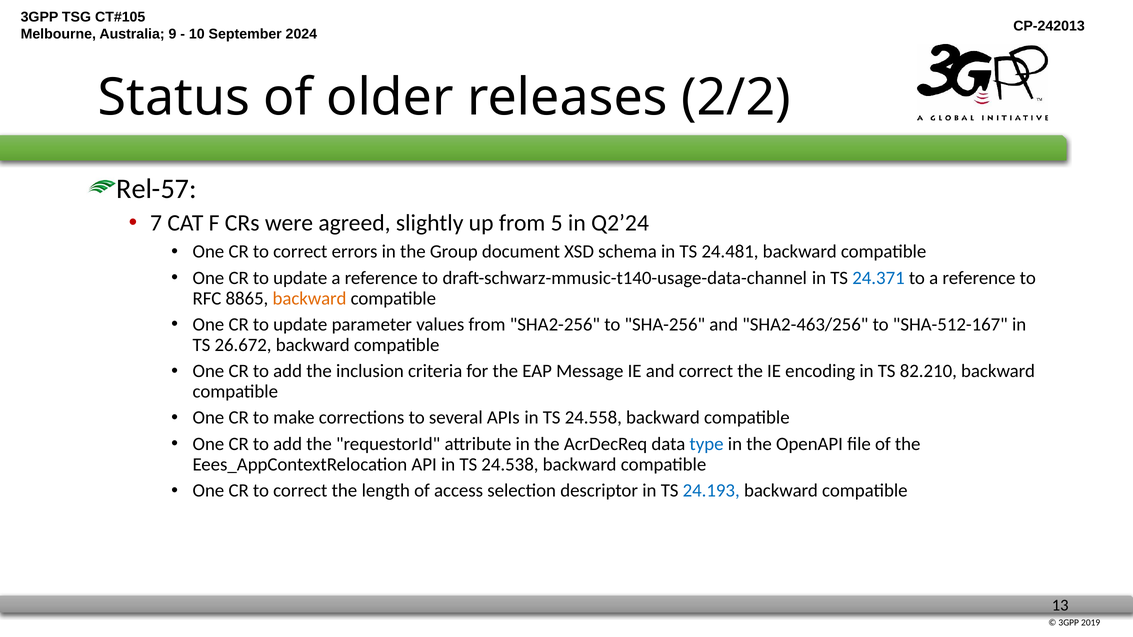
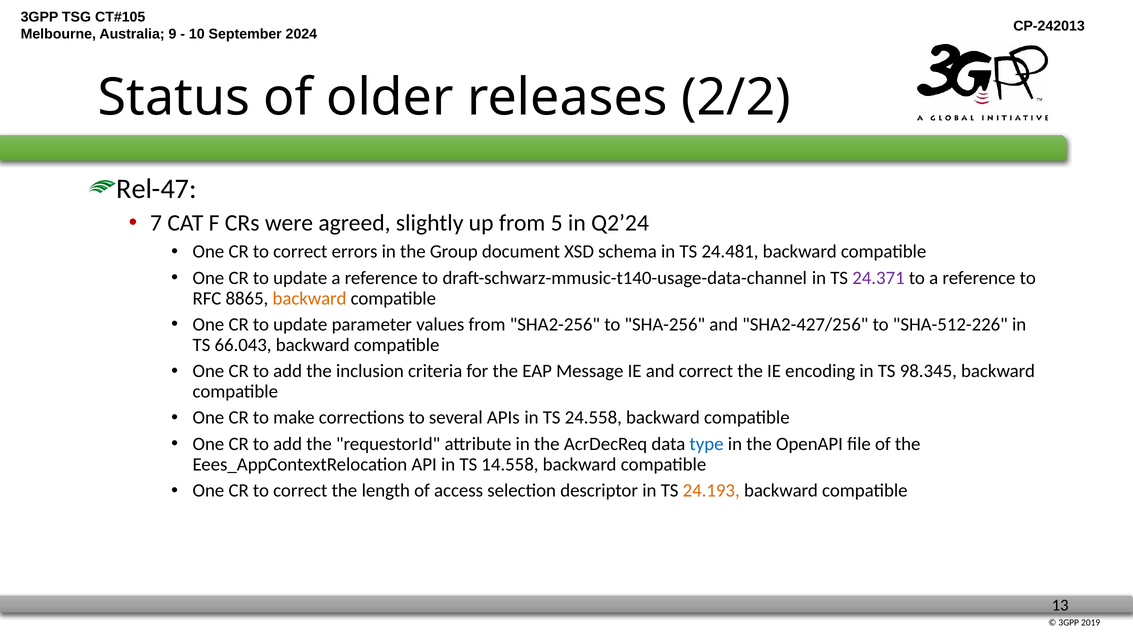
Rel-57: Rel-57 -> Rel-47 (156, 189)
24.371 colour: blue -> purple (879, 278)
SHA2-463/256: SHA2-463/256 -> SHA2-427/256 (805, 325)
SHA-512-167: SHA-512-167 -> SHA-512-226 (950, 325)
26.672: 26.672 -> 66.043 (243, 345)
82.210: 82.210 -> 98.345 (928, 371)
24.538: 24.538 -> 14.558 (510, 465)
24.193 colour: blue -> orange (711, 491)
